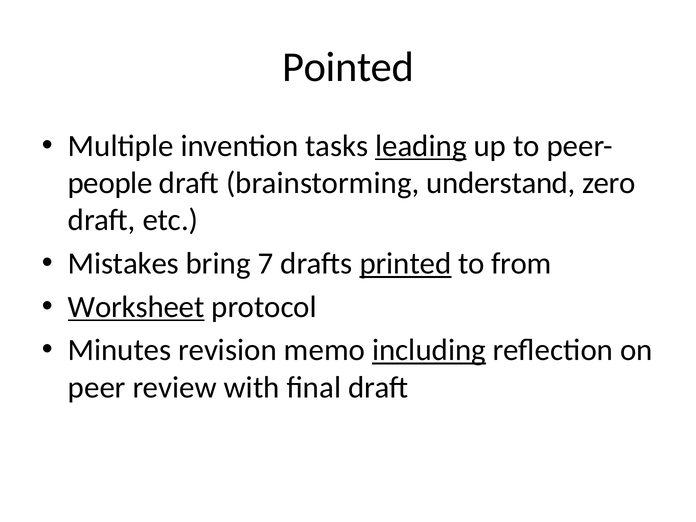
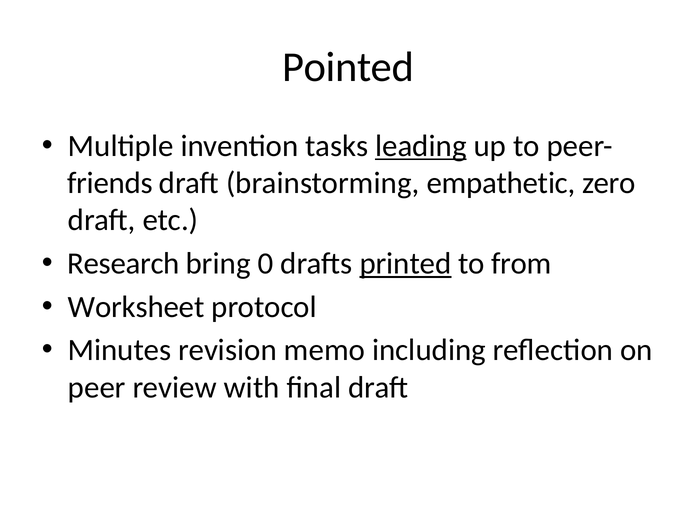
people: people -> friends (110, 183)
understand: understand -> empathetic (501, 183)
Mistakes: Mistakes -> Research (123, 264)
7: 7 -> 0 (265, 264)
Worksheet underline: present -> none (136, 307)
including underline: present -> none (429, 350)
